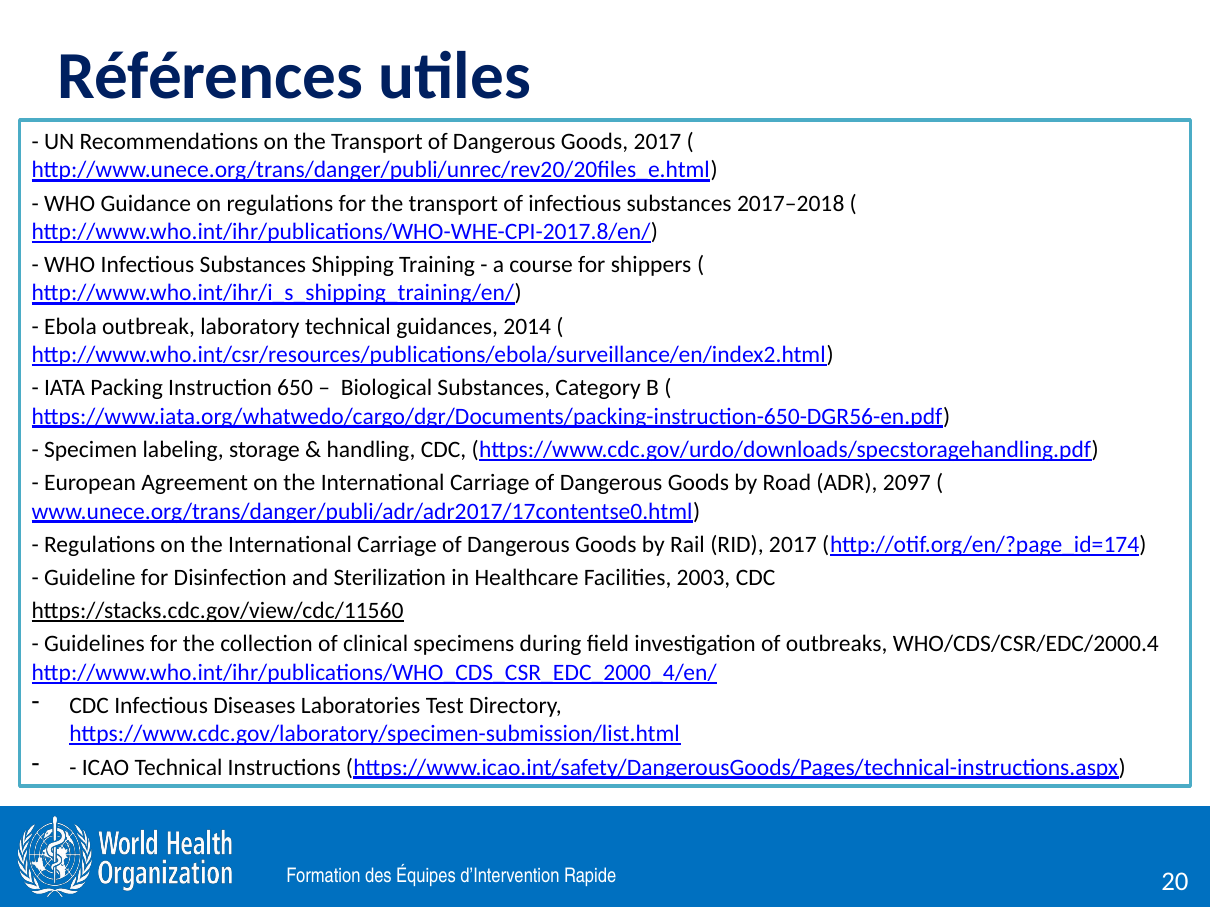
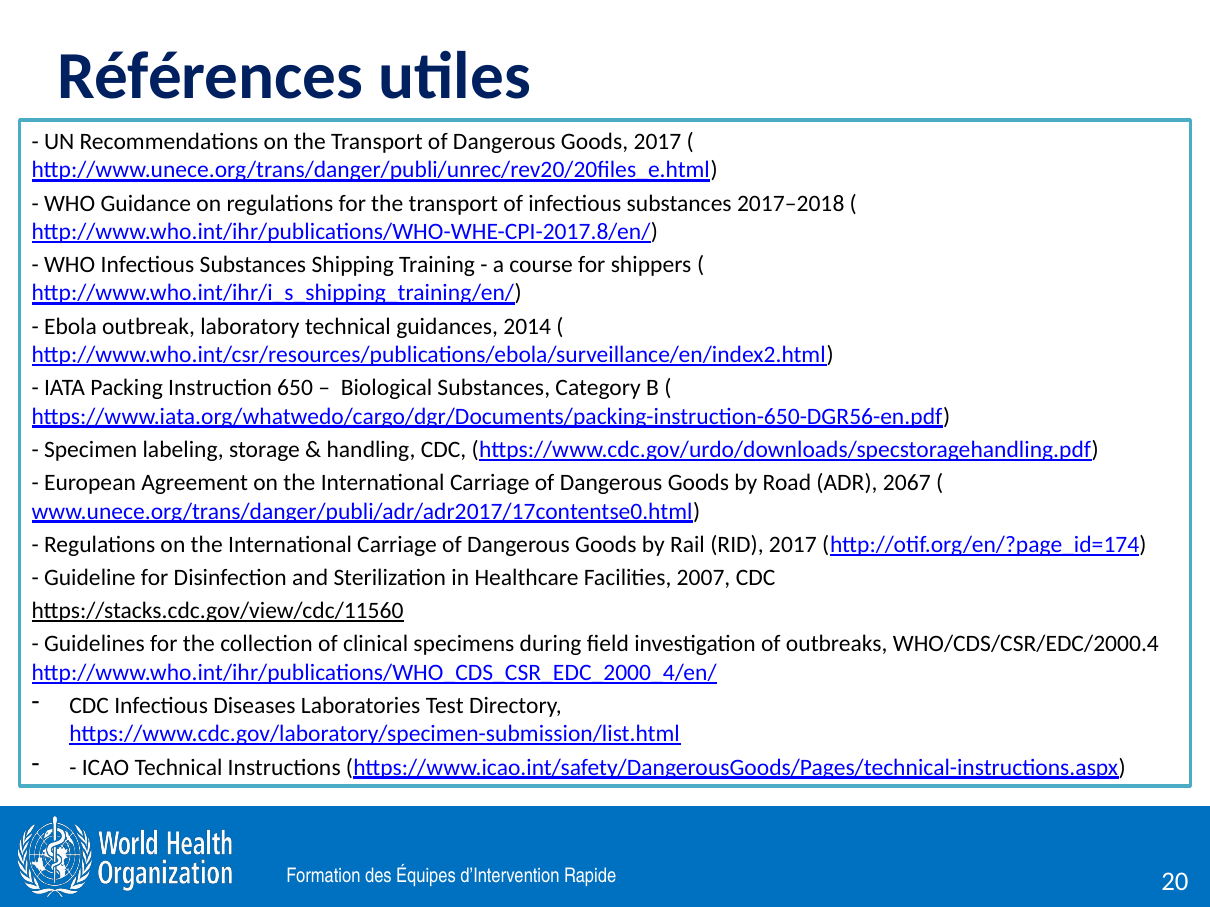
2097: 2097 -> 2067 (907, 483)
2003: 2003 -> 2007 (704, 578)
